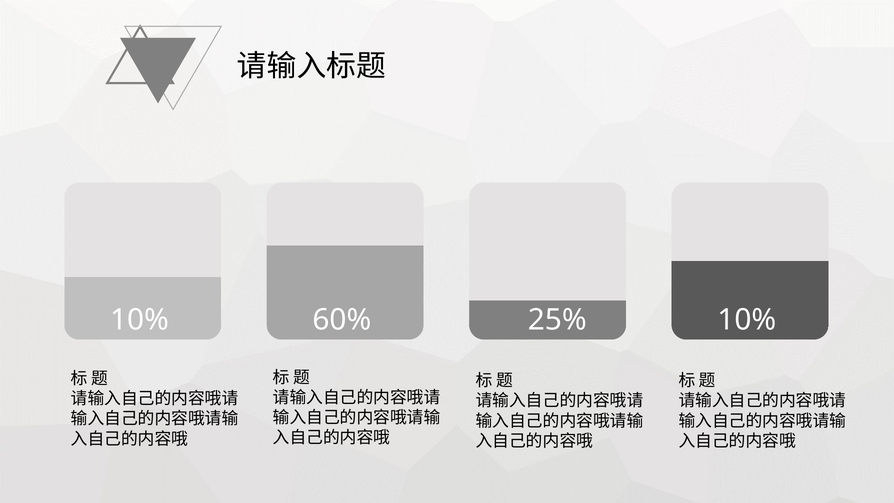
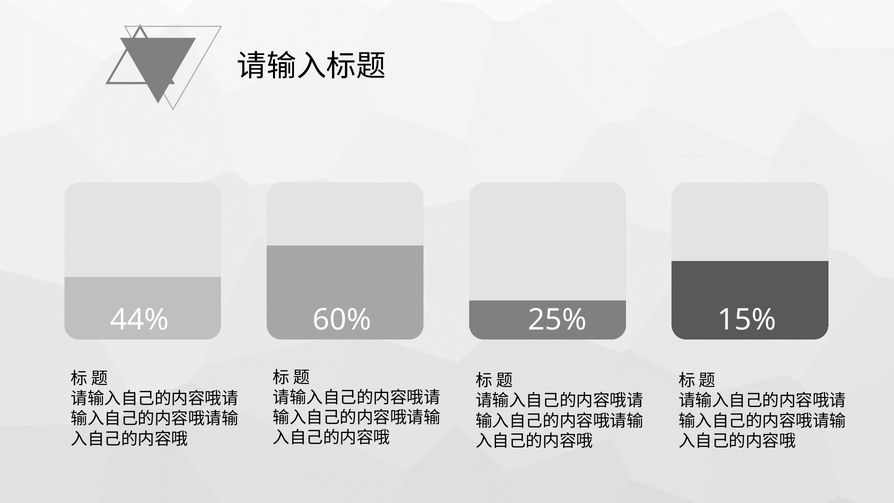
10%: 10% -> 44% (139, 320)
25% 10%: 10% -> 15% (747, 320)
